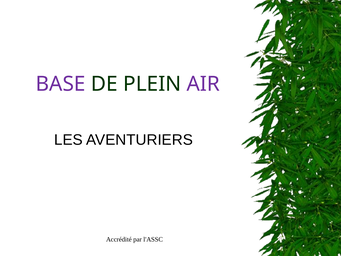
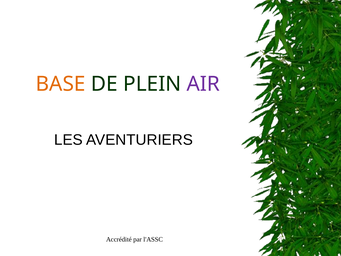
BASE colour: purple -> orange (61, 84)
